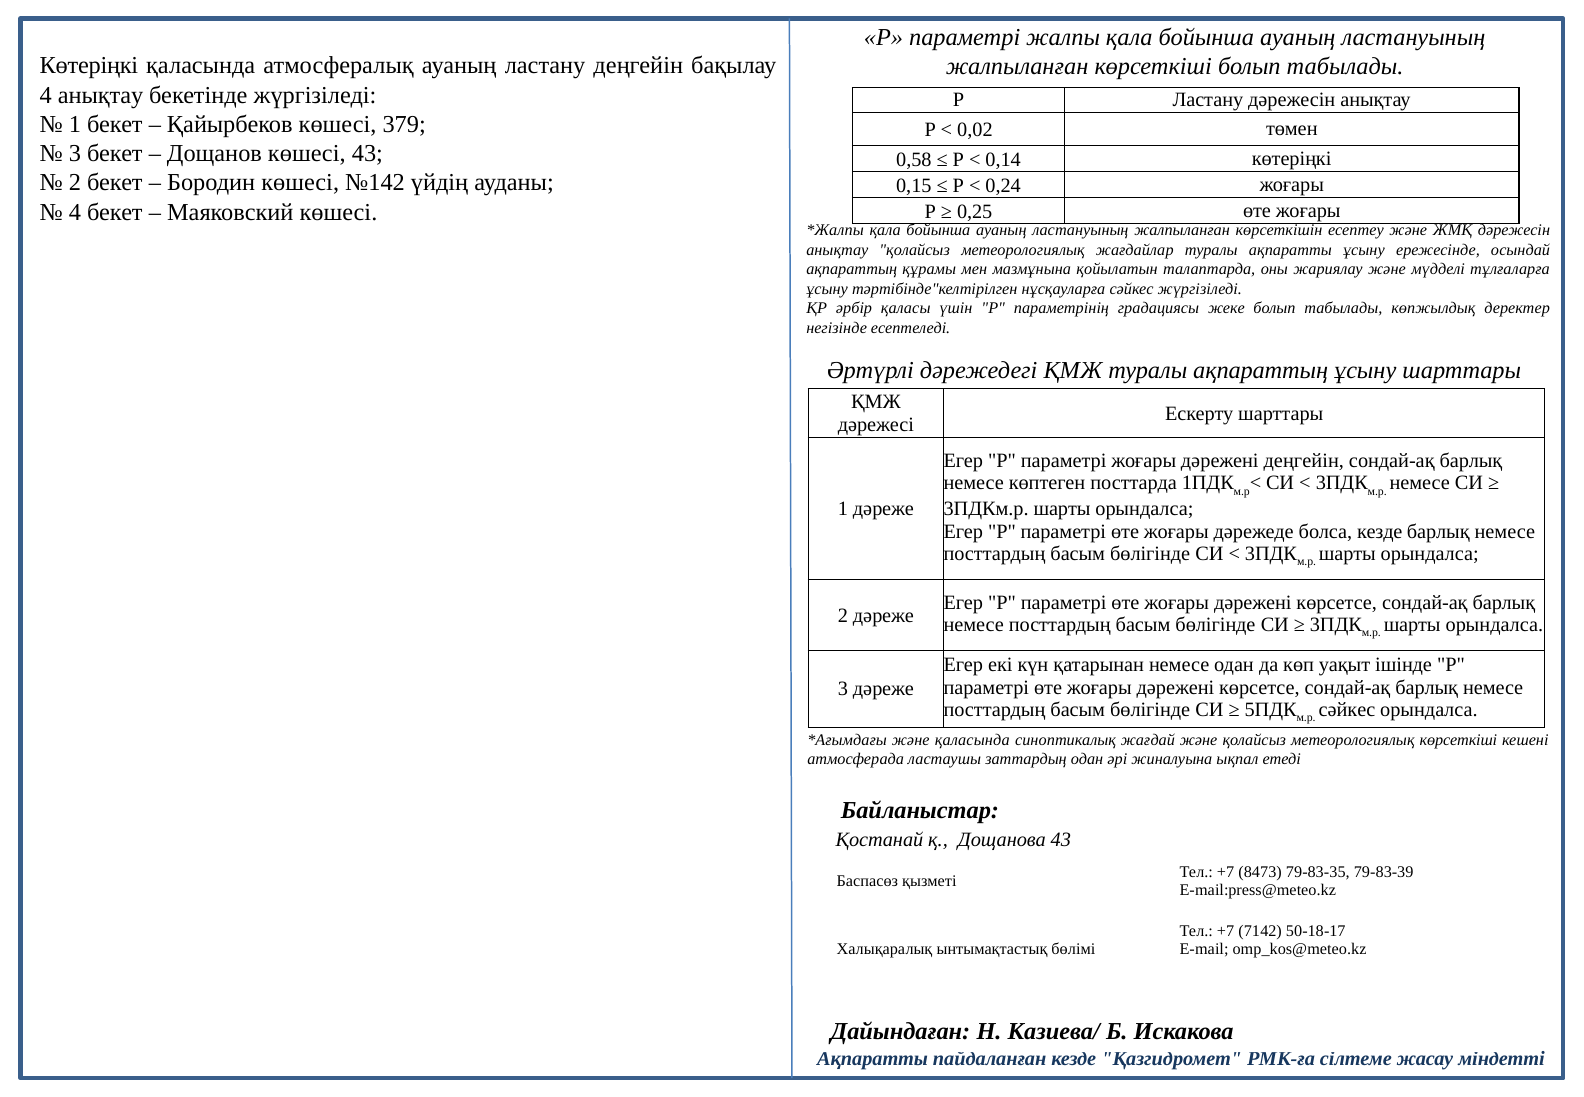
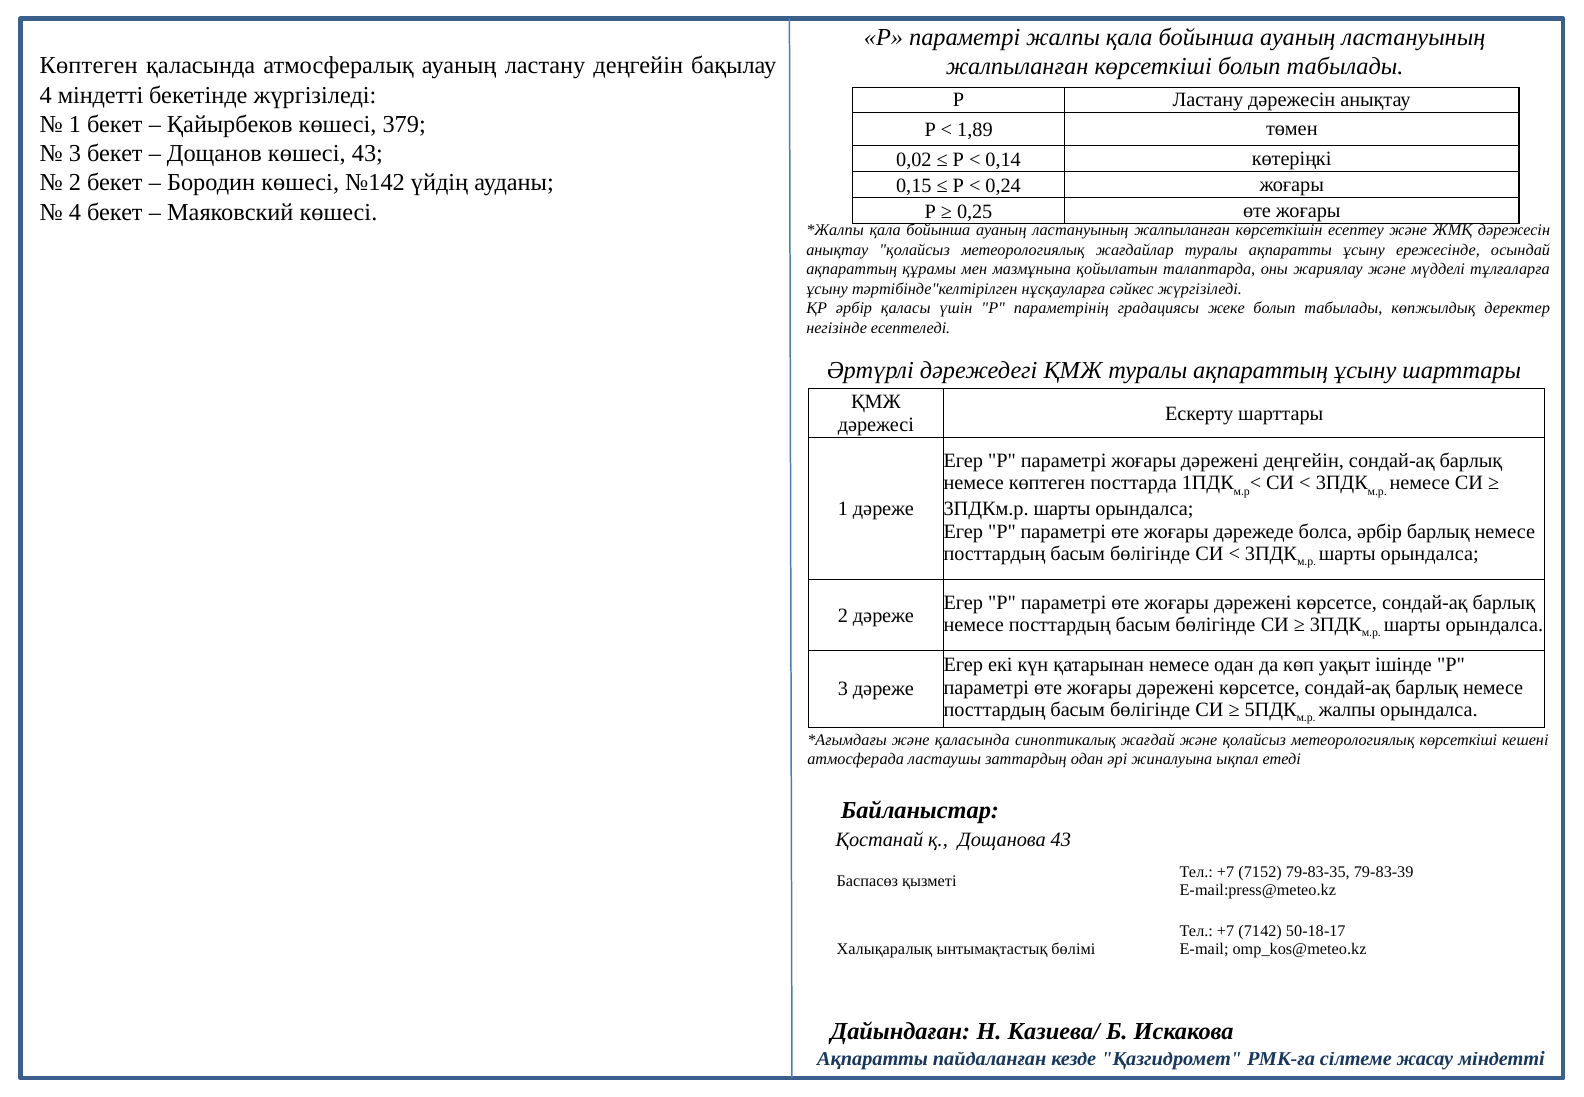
Көтеріңкі: Көтеріңкі -> Көптеген (89, 66)
4 анықтау: анықтау -> міндетті (101, 95)
0,02: 0,02 -> 1,89 (975, 130)
0,58: 0,58 -> 0,02 (914, 159)
болса кезде: кезде -> әрбір (1380, 531)
сәйкес: сәйкес -> жалпы (1347, 710)
8473: 8473 -> 7152 (1260, 872)
